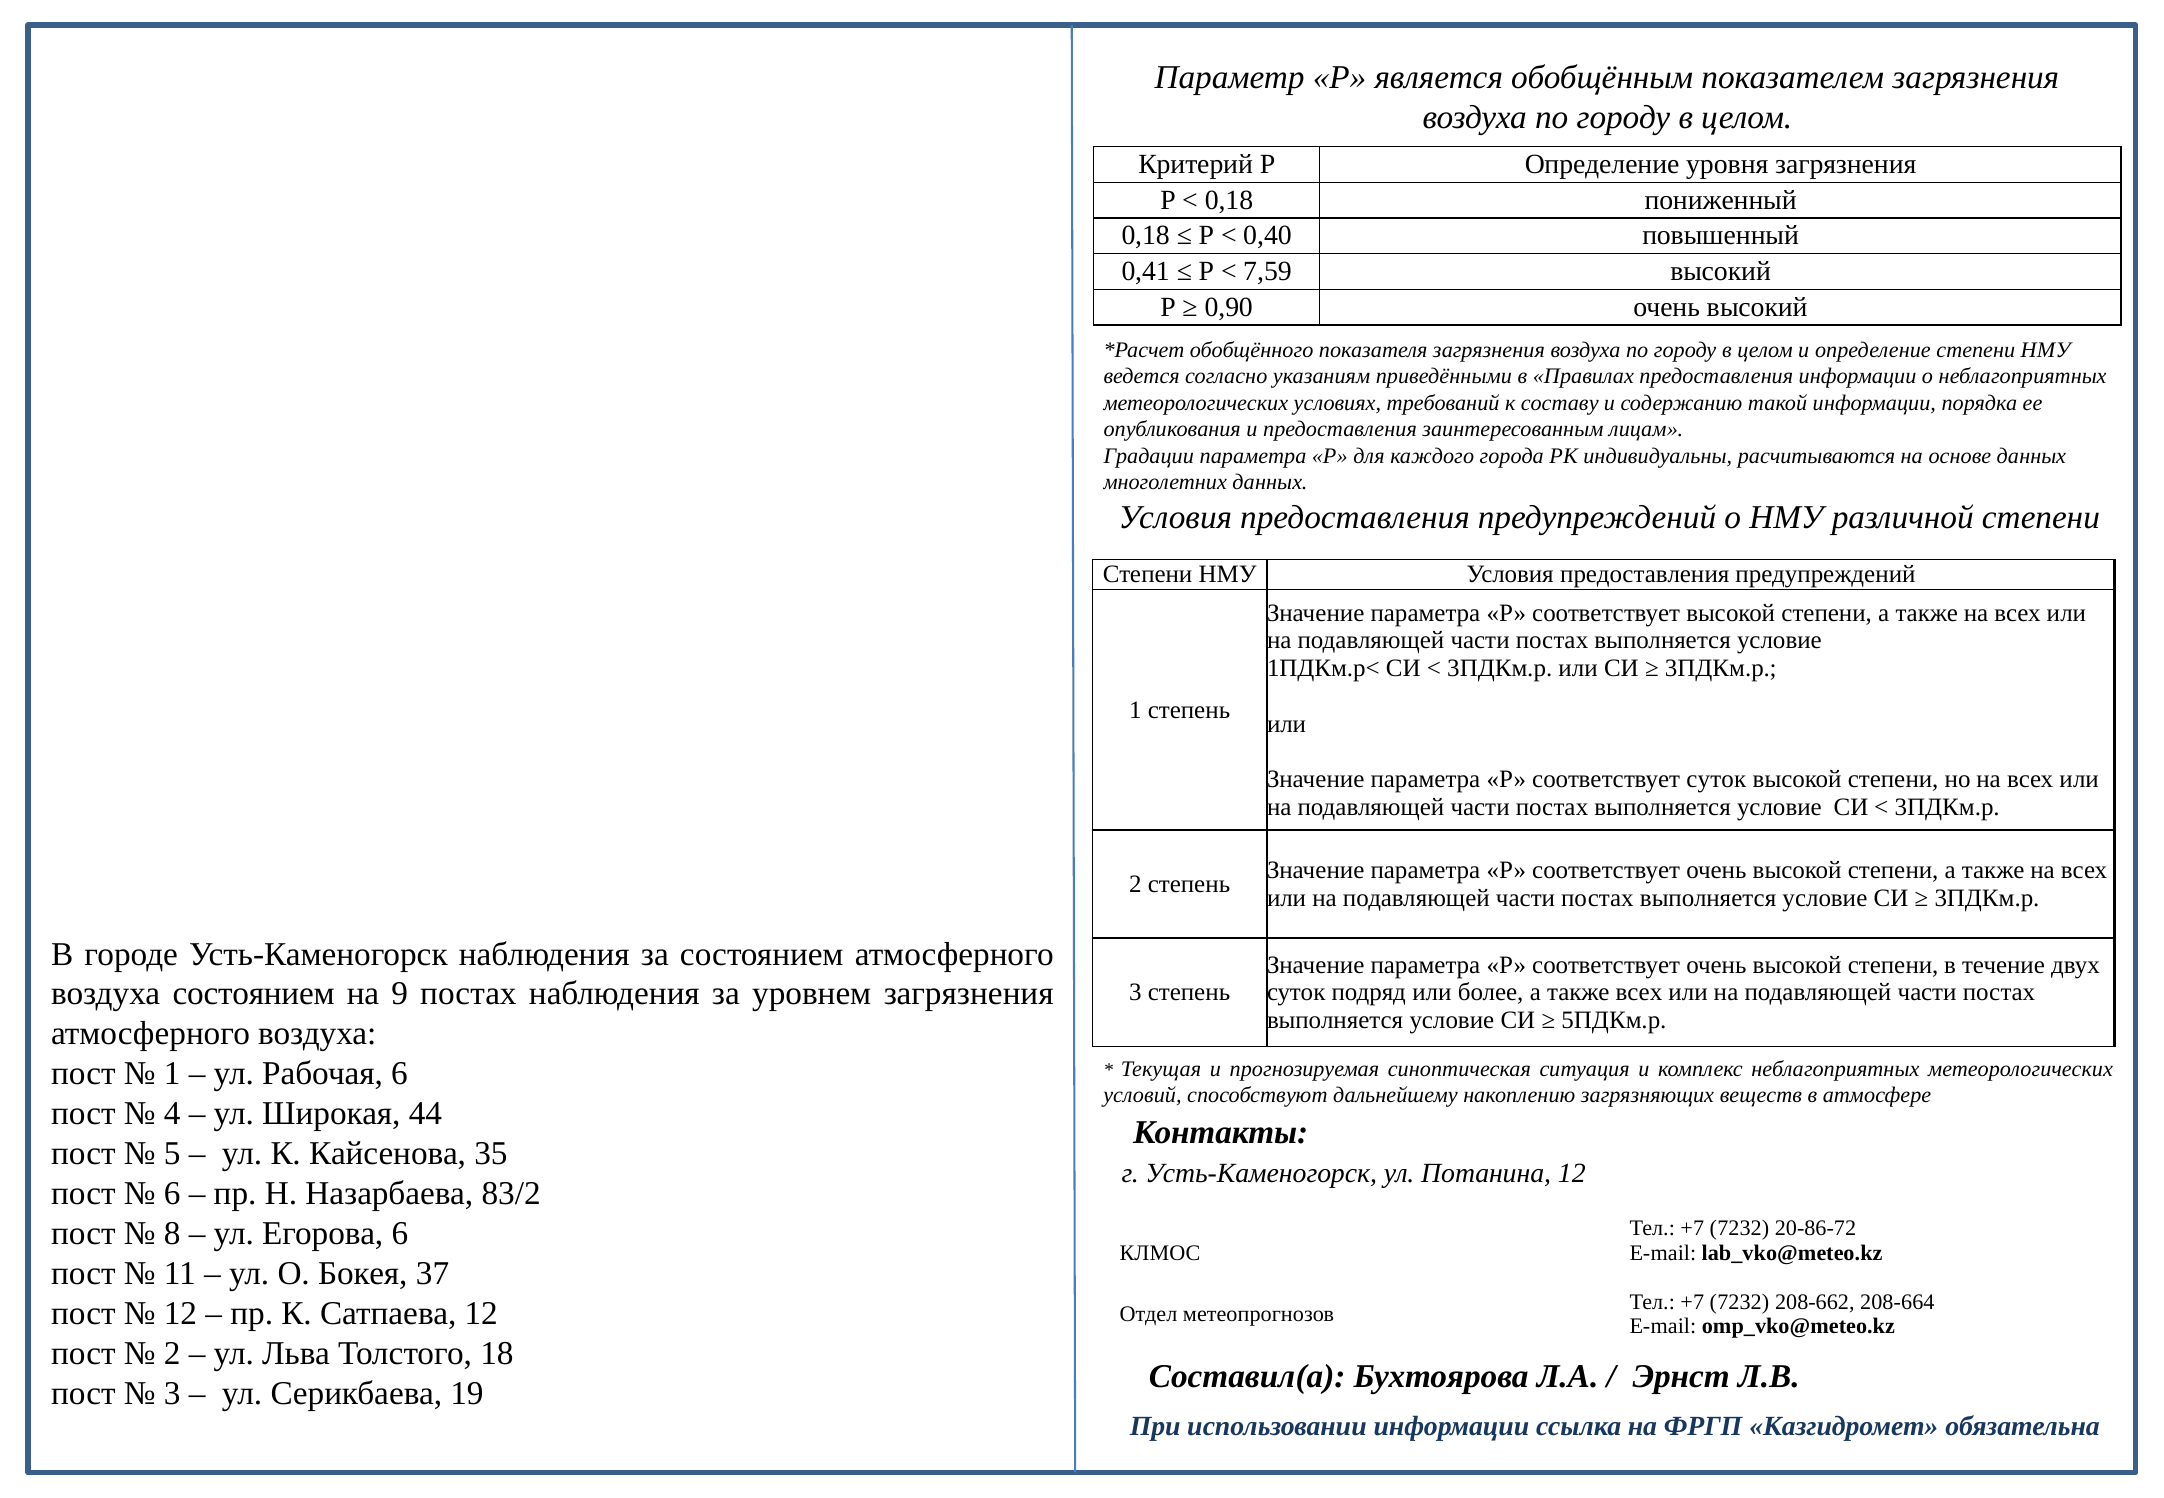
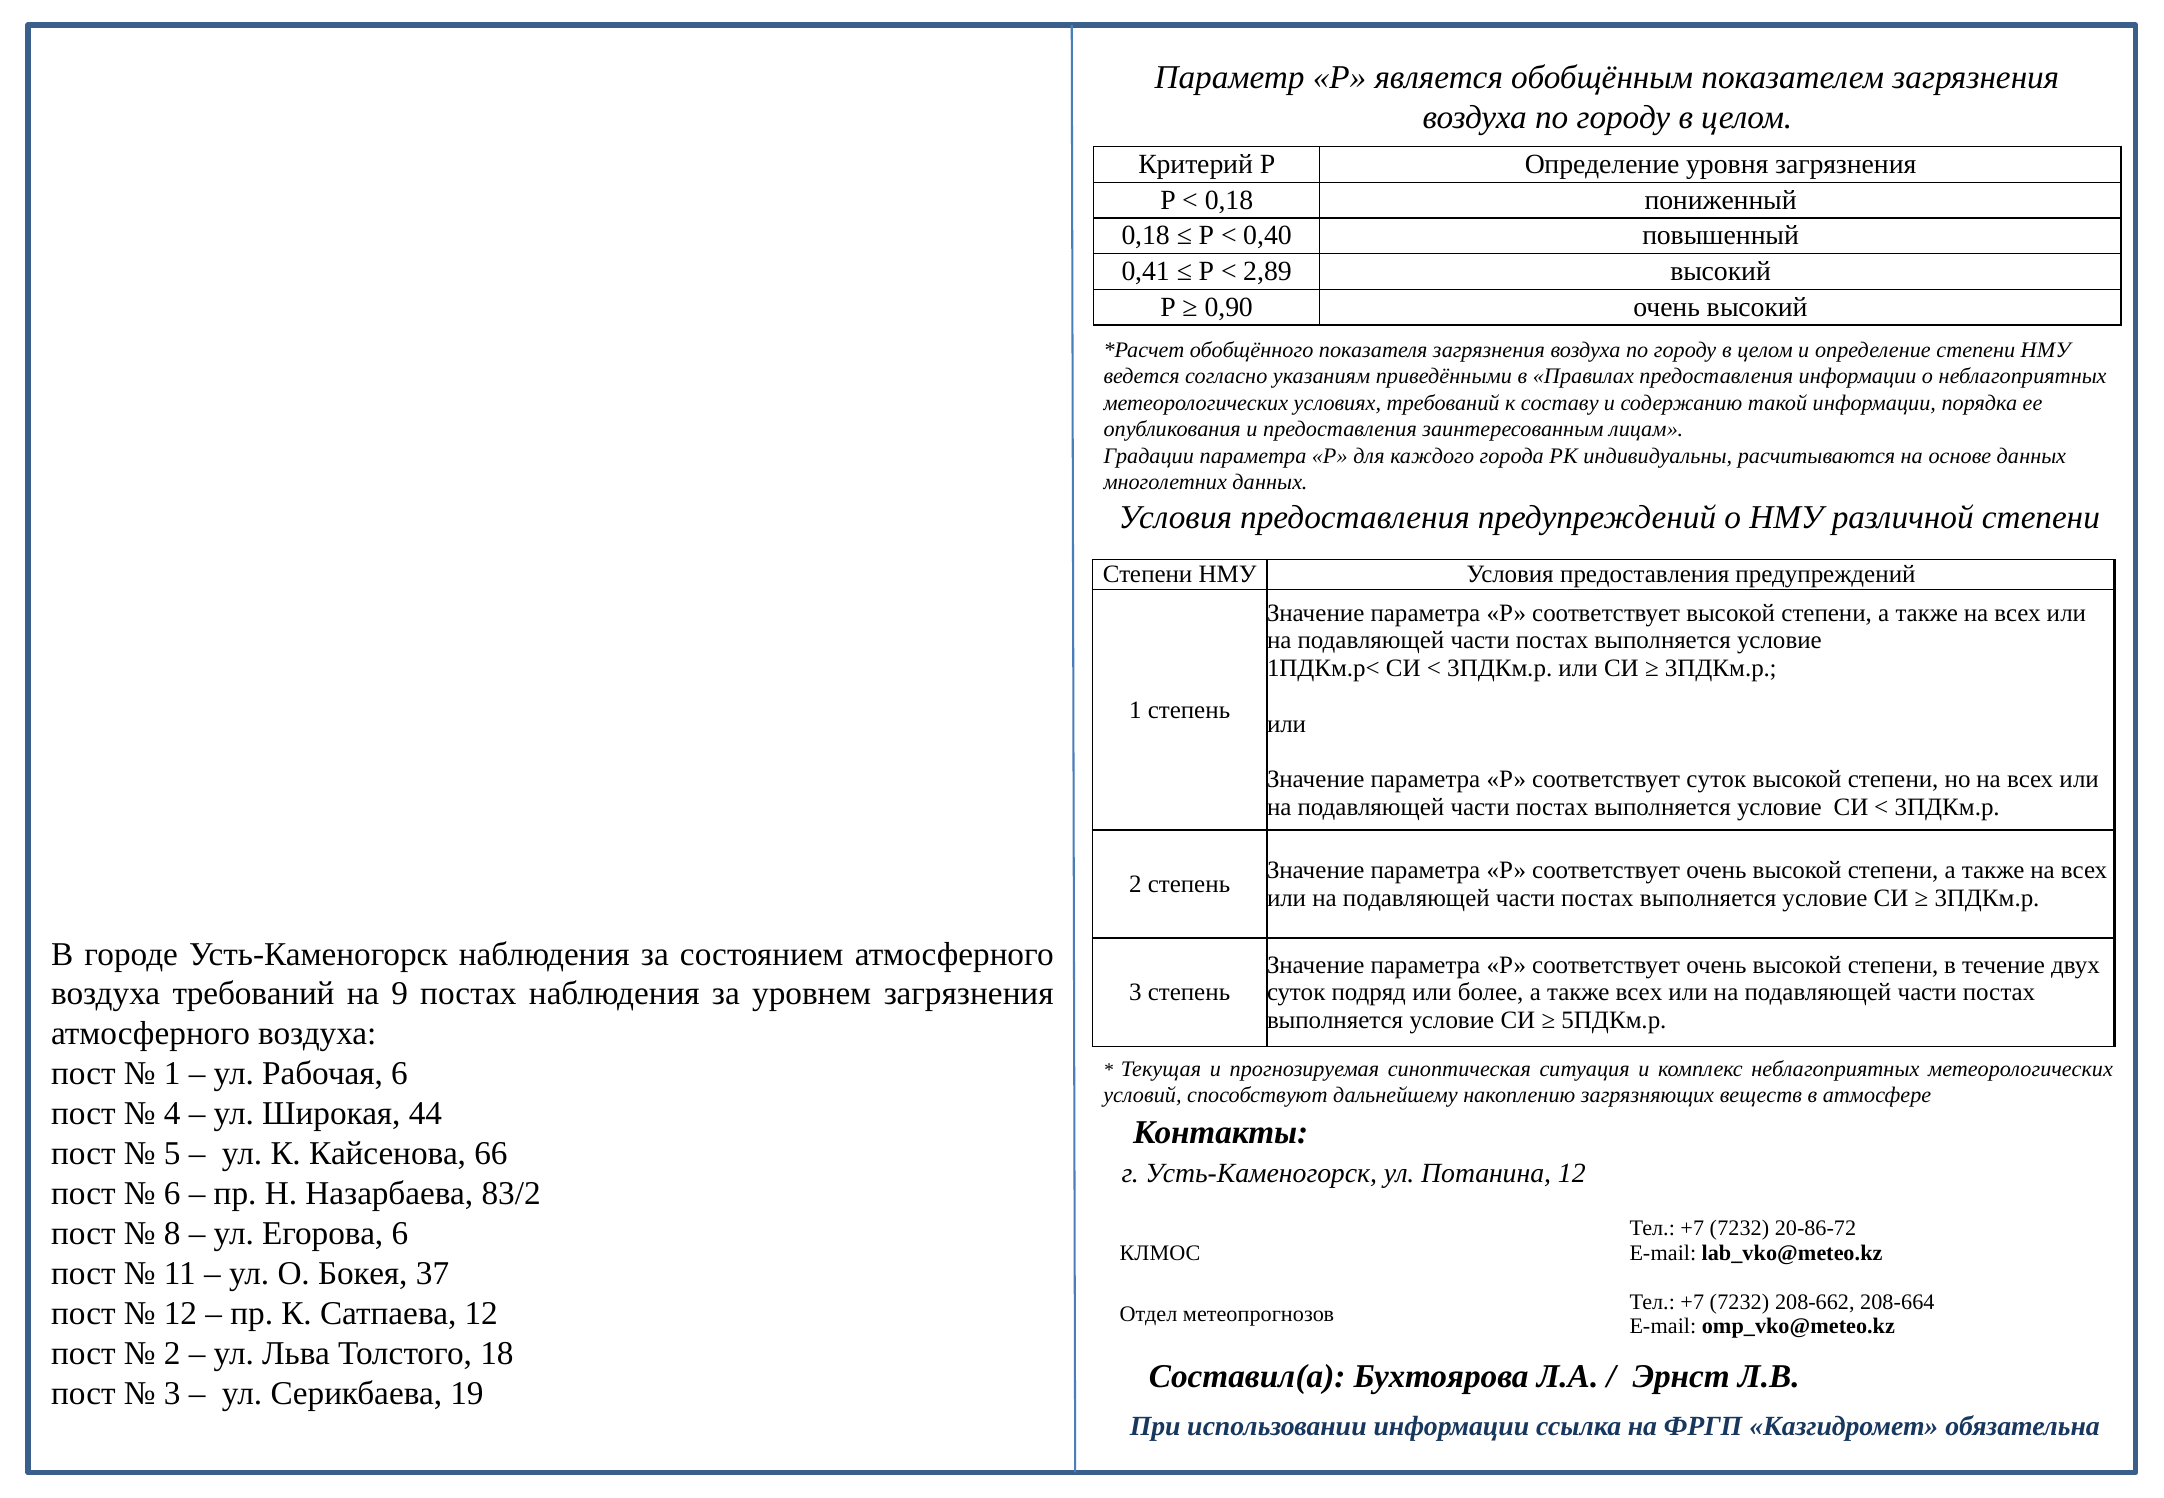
7,59: 7,59 -> 2,89 (1268, 271)
воздуха состоянием: состоянием -> требований (254, 994)
35: 35 -> 66 (491, 1154)
